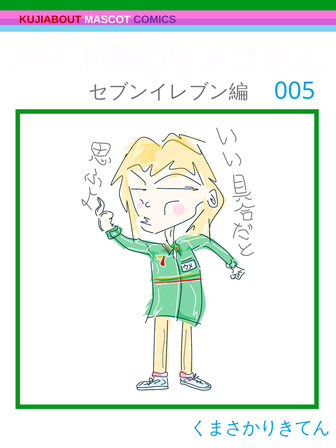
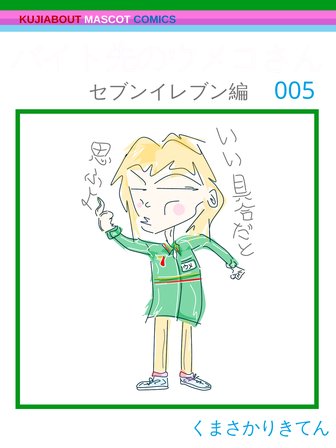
COMICS colour: purple -> blue (155, 19)
